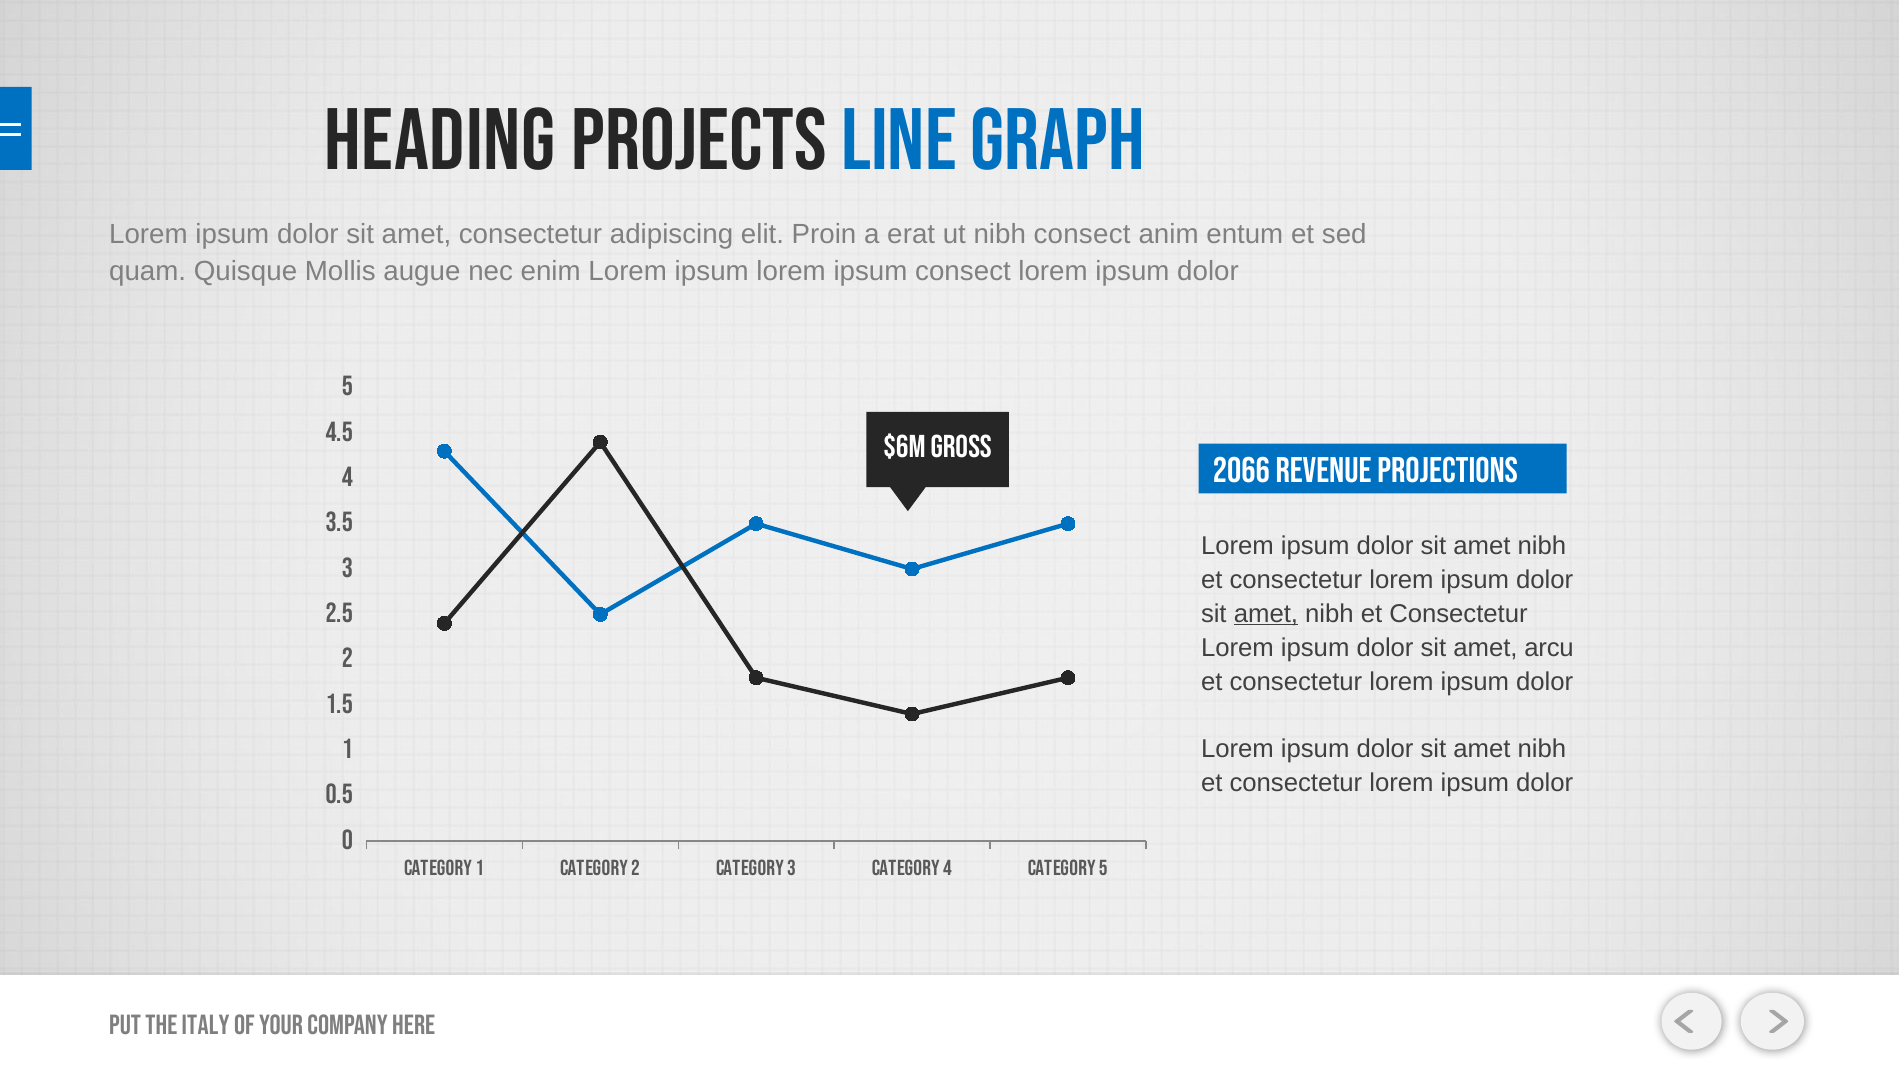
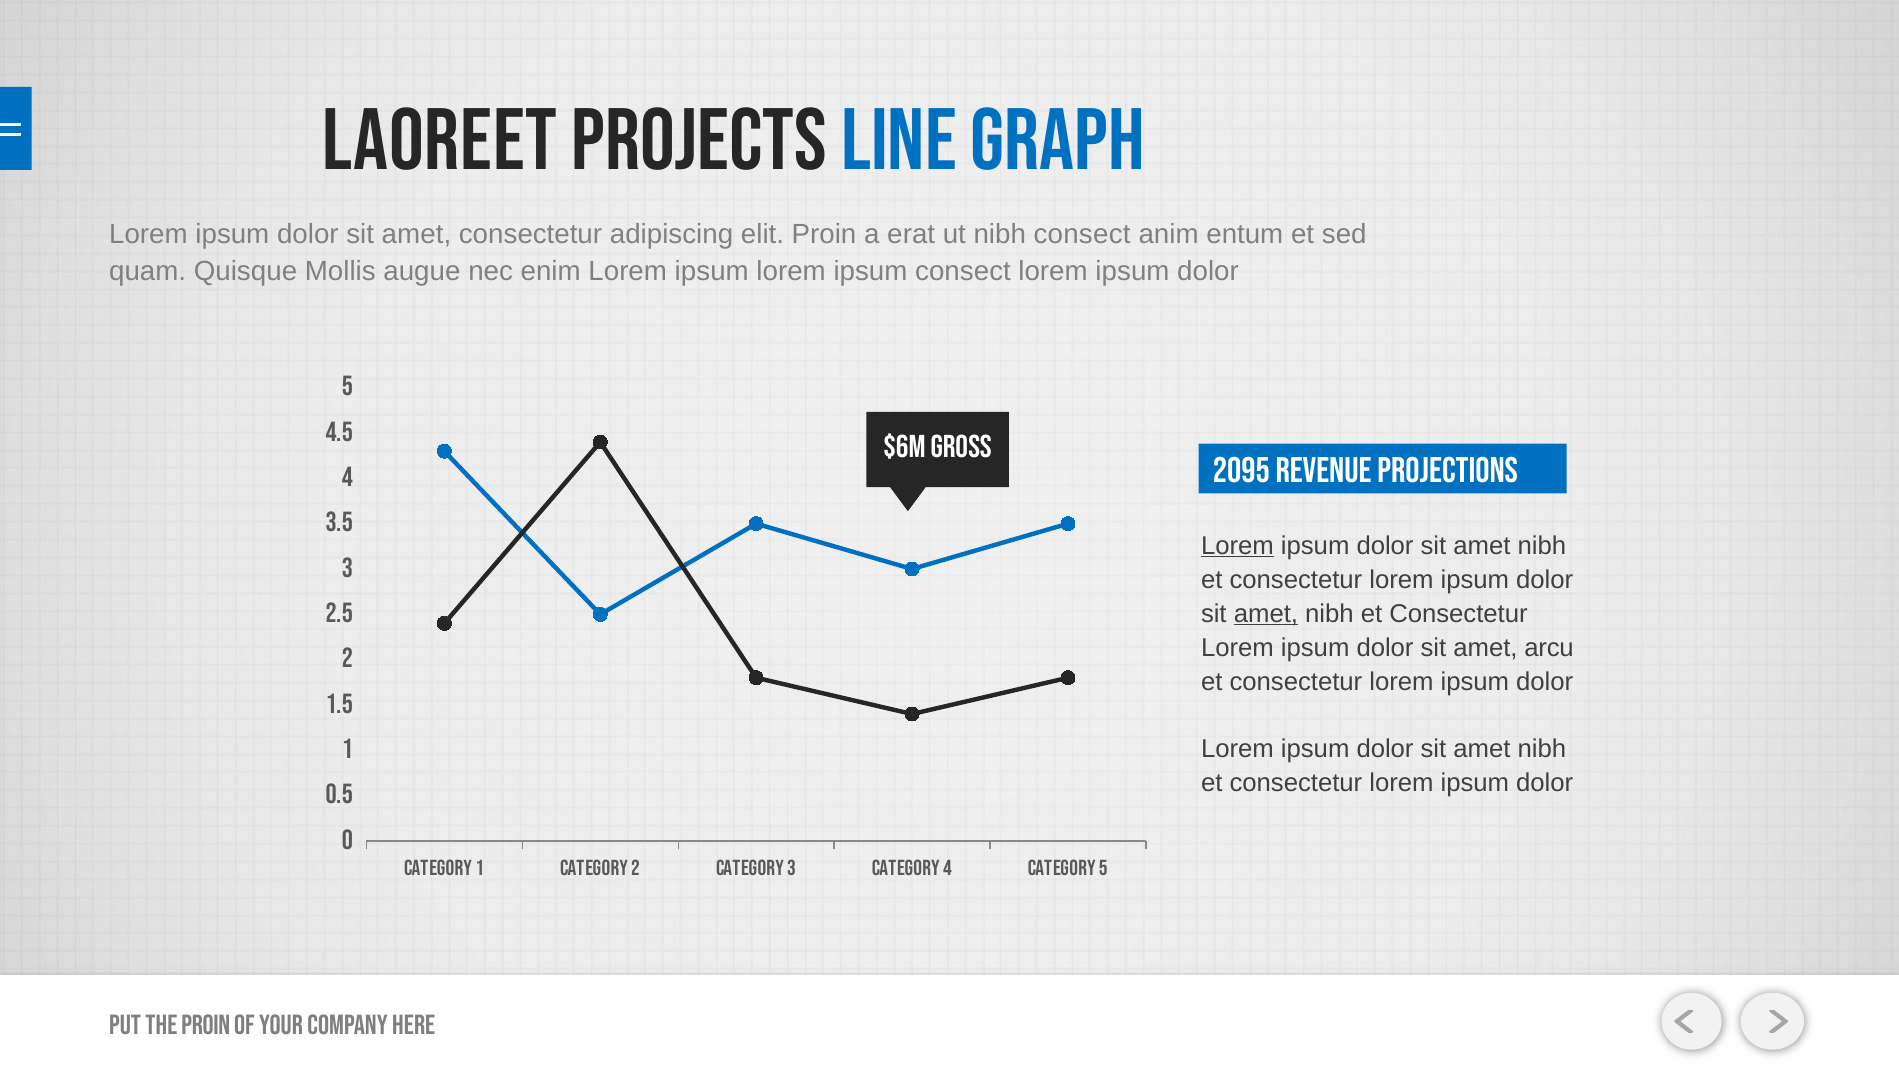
HEADING: HEADING -> LAOREET (440, 141)
2066: 2066 -> 2095 (1241, 471)
Lorem underline: none -> present (1238, 546)
THE ITALY: ITALY -> PROIN (206, 1025)
